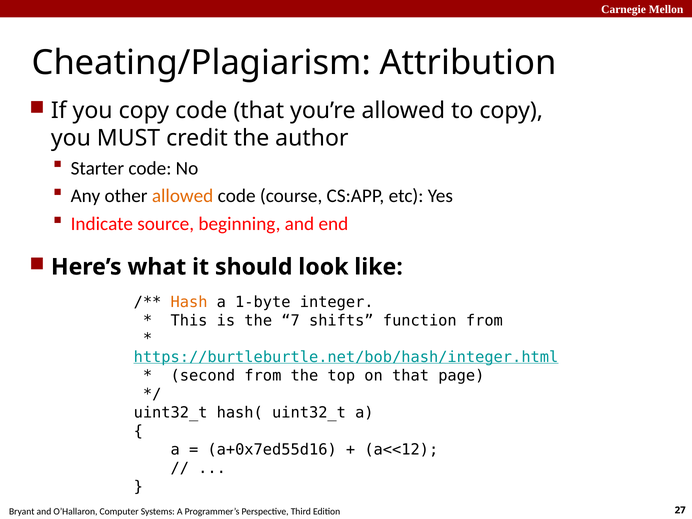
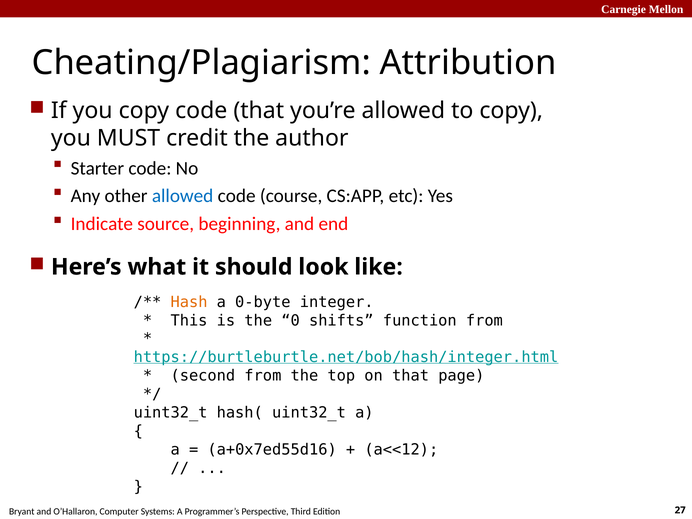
allowed colour: orange -> blue (183, 196)
1-byte: 1-byte -> 0-byte (263, 302)
7: 7 -> 0 (291, 320)
